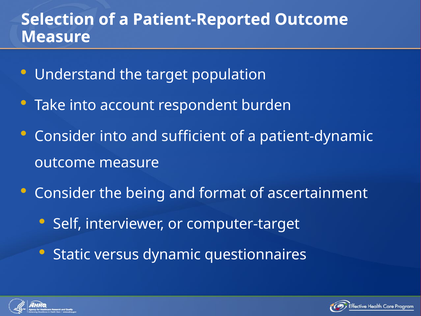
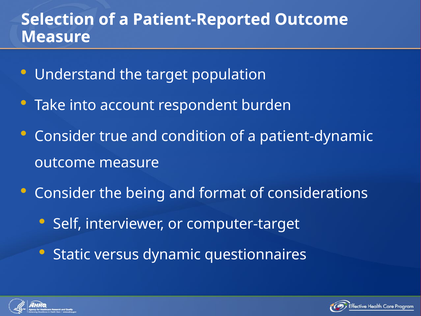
Consider into: into -> true (113, 136)
sufficient: sufficient -> condition (194, 136)
ascertainment: ascertainment -> considerations (318, 193)
